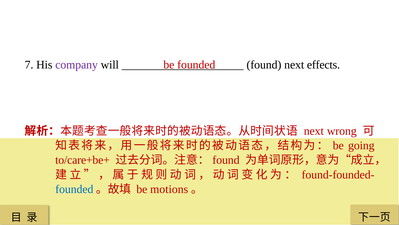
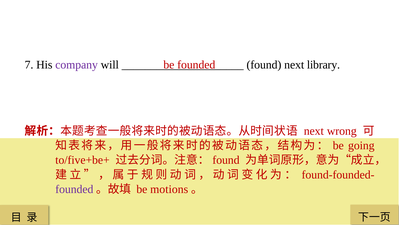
effects: effects -> library (323, 65)
to/care+be+: to/care+be+ -> to/five+be+ (82, 160)
founded colour: blue -> purple (74, 189)
